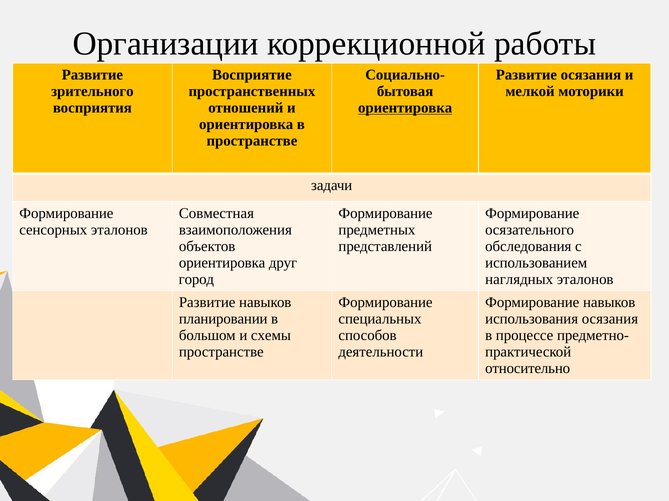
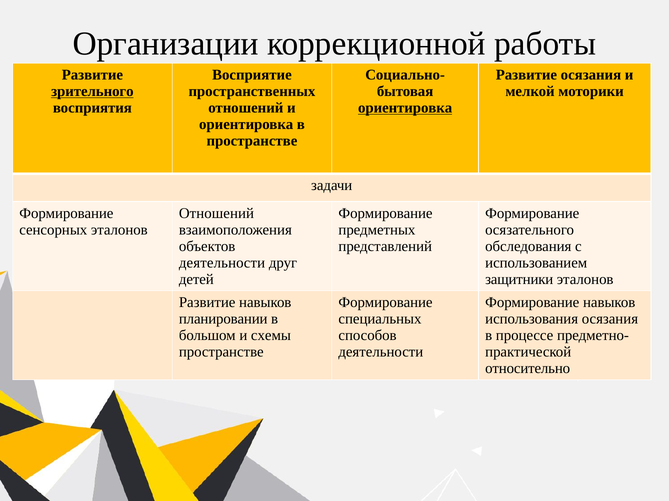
зрительного underline: none -> present (92, 92)
Совместная: Совместная -> Отношений (216, 214)
ориентировка: ориентировка -> деятельности (222, 263)
город: город -> детей (196, 280)
наглядных: наглядных -> защитники (519, 280)
